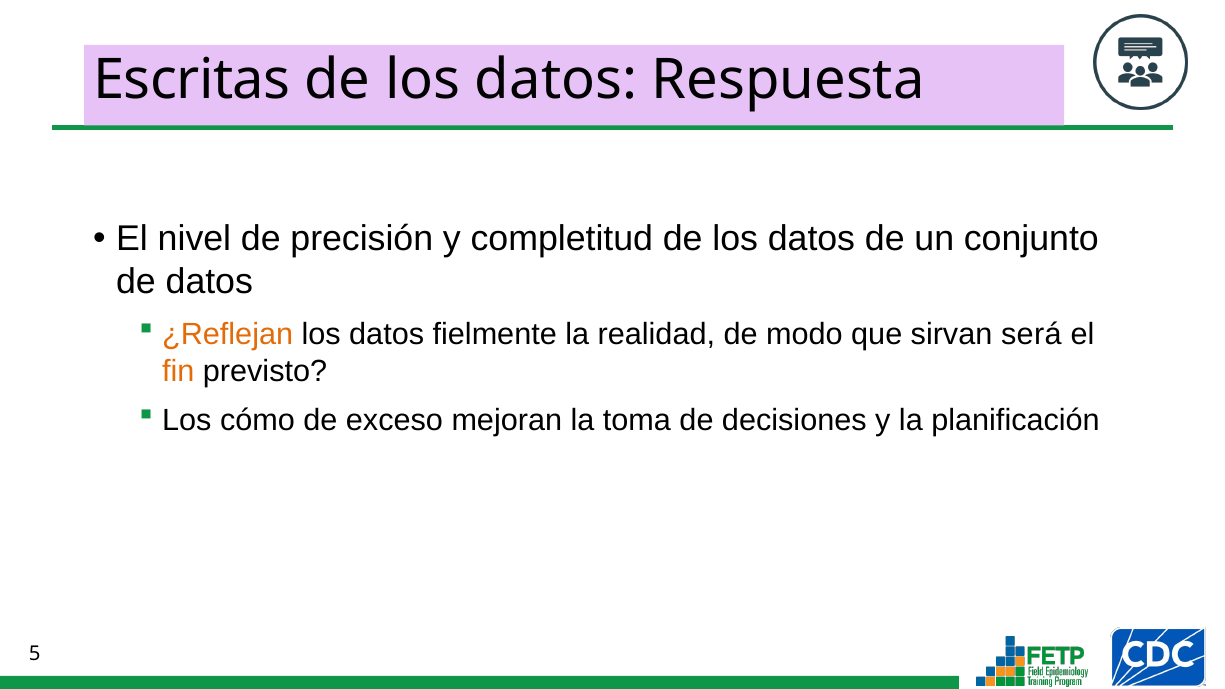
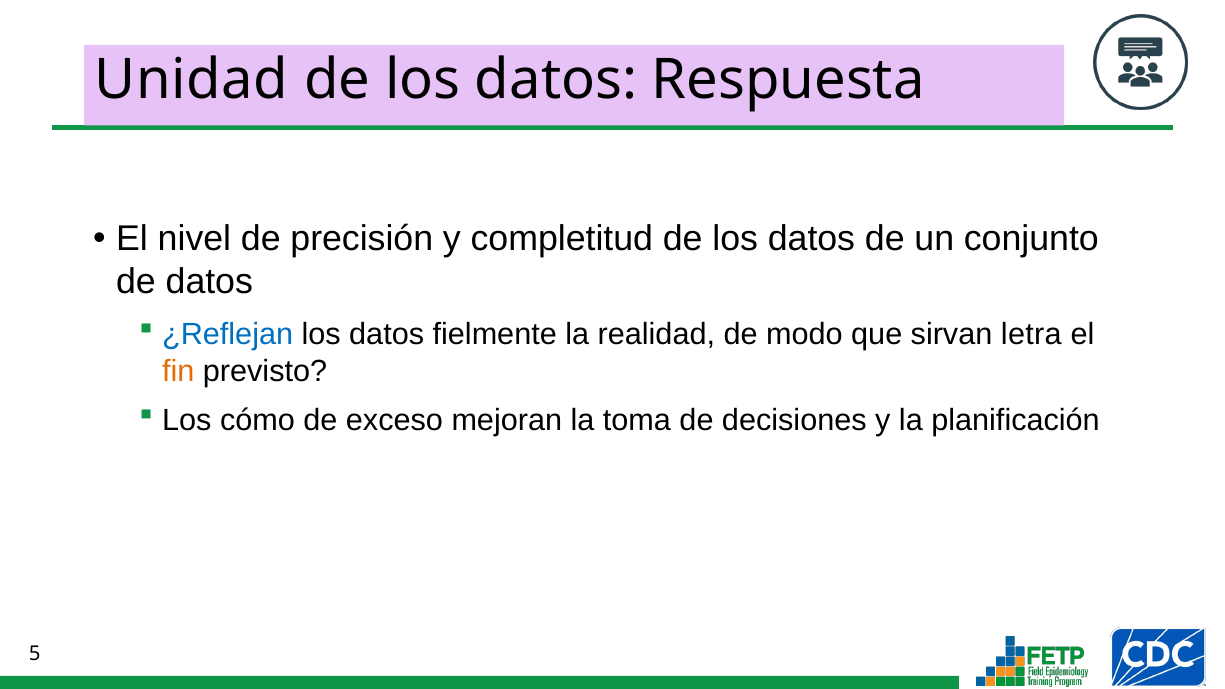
Escritas: Escritas -> Unidad (191, 80)
¿Reflejan colour: orange -> blue (228, 334)
será: será -> letra (1031, 334)
